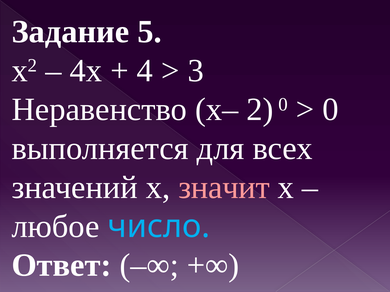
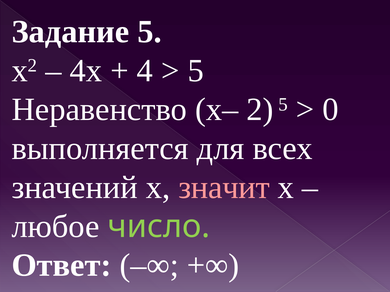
3: 3 -> 5 (196, 71)
2 0: 0 -> 5 (283, 104)
число colour: light blue -> light green (159, 227)
